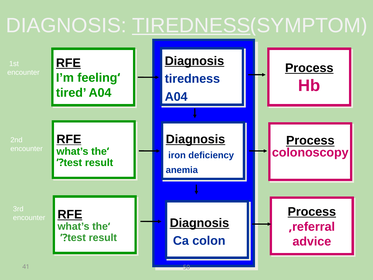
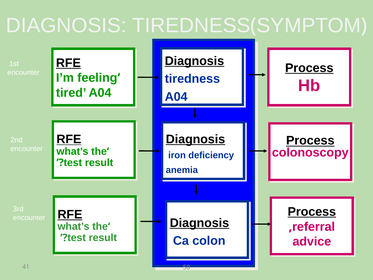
TIREDNESS underline: present -> none (191, 26)
